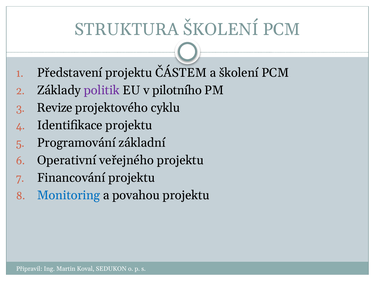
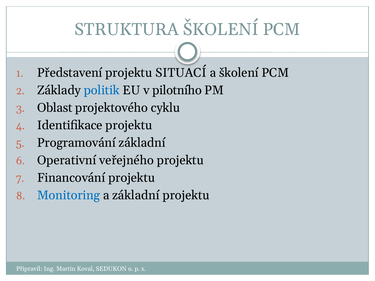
ČÁSTEM: ČÁSTEM -> SITUACÍ (181, 73)
politik colour: purple -> blue (102, 90)
Revize: Revize -> Oblast (55, 108)
a povahou: povahou -> základní (136, 195)
